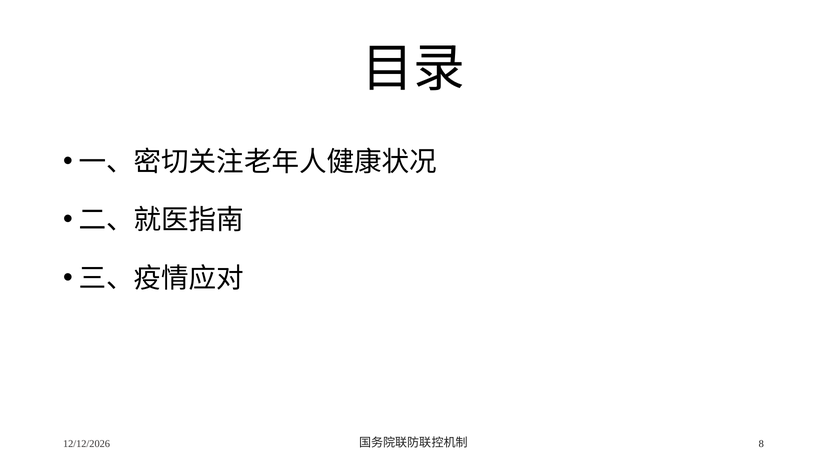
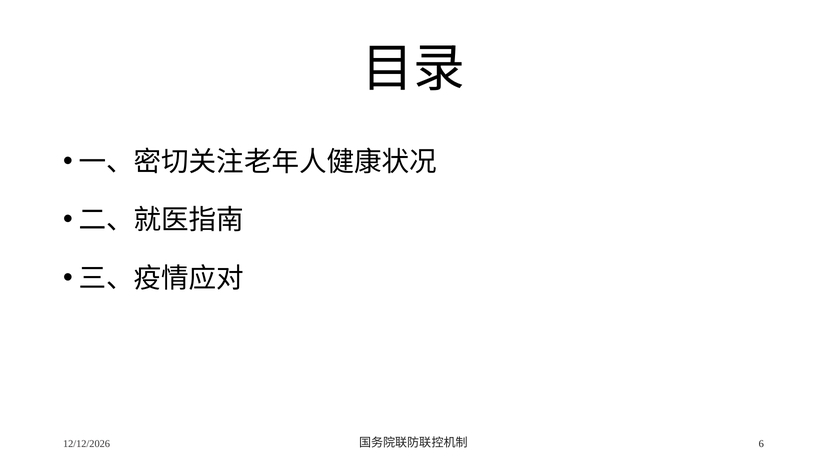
8: 8 -> 6 (761, 444)
